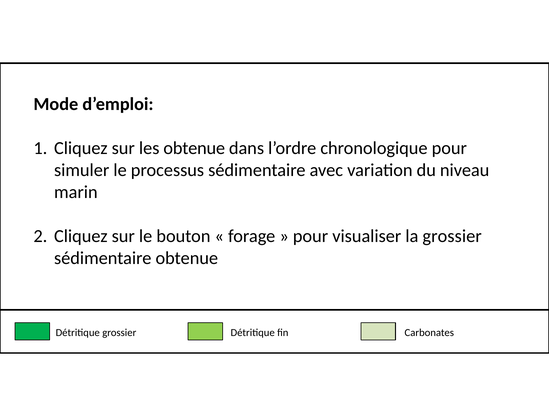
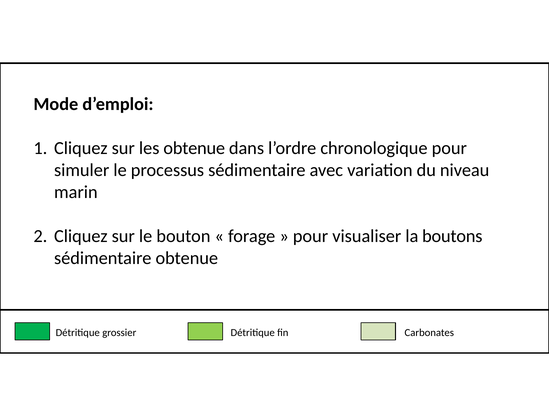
la grossier: grossier -> boutons (452, 236)
